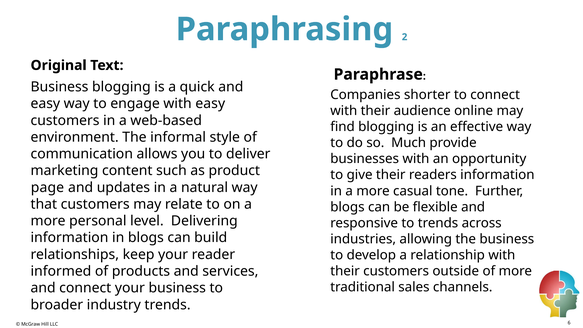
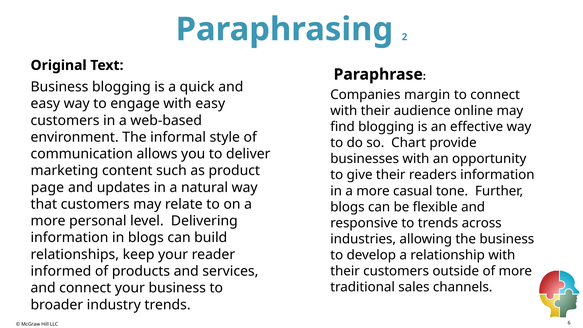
shorter: shorter -> margin (427, 95)
Much: Much -> Chart (409, 143)
